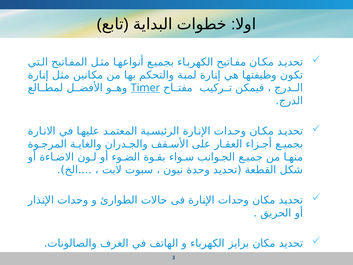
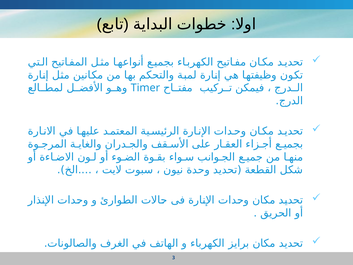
Timer underline: present -> none (145, 88)
